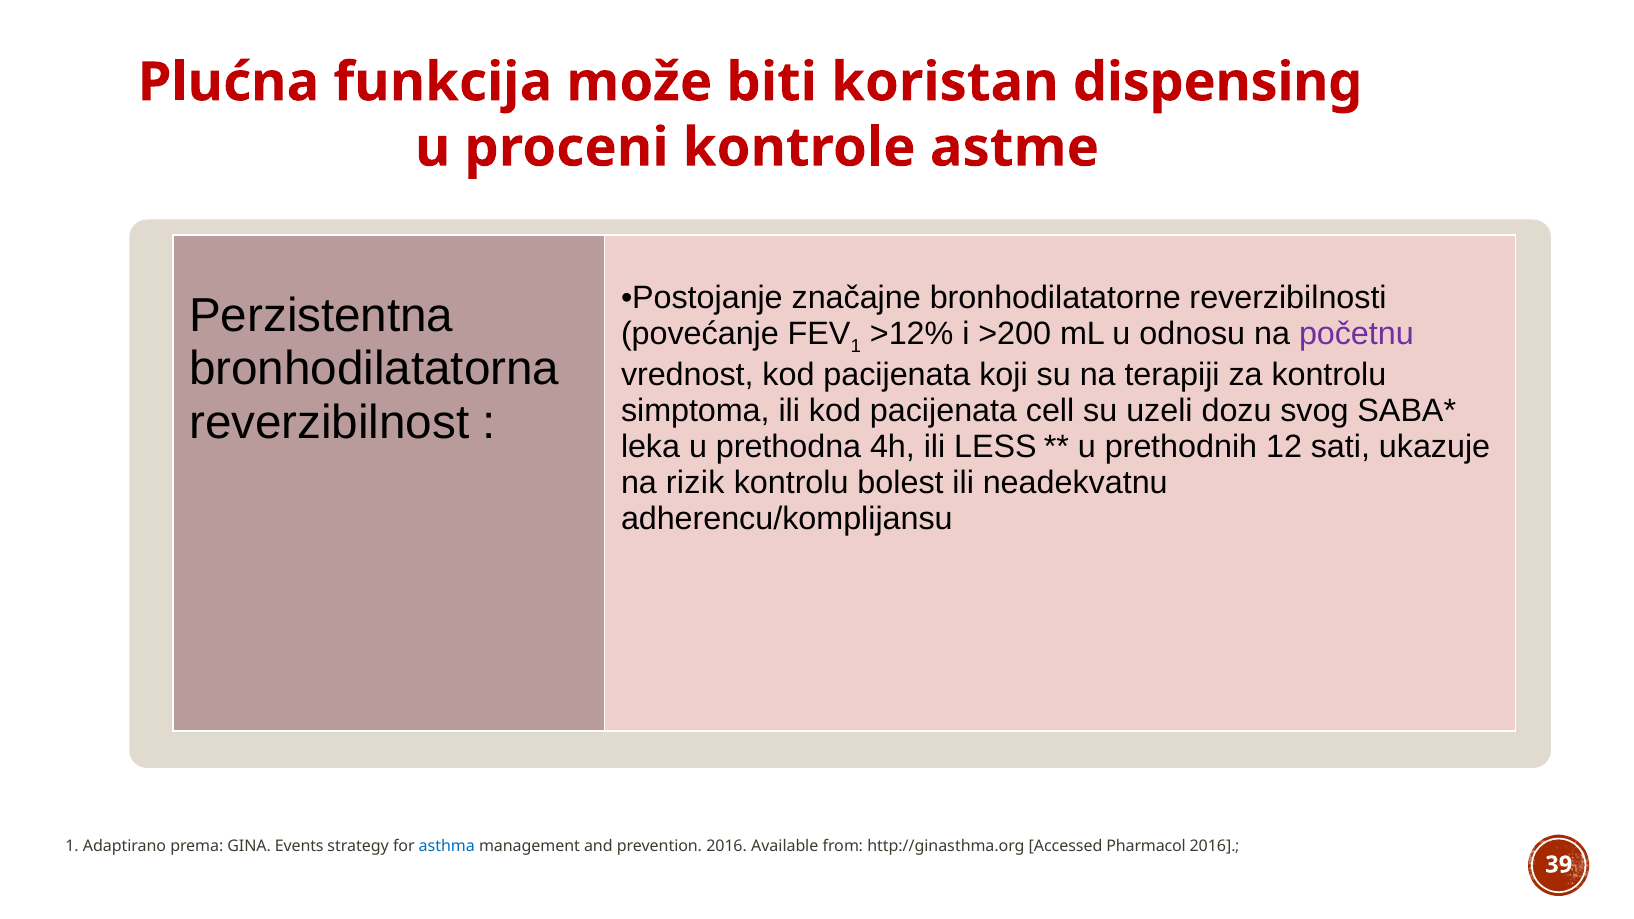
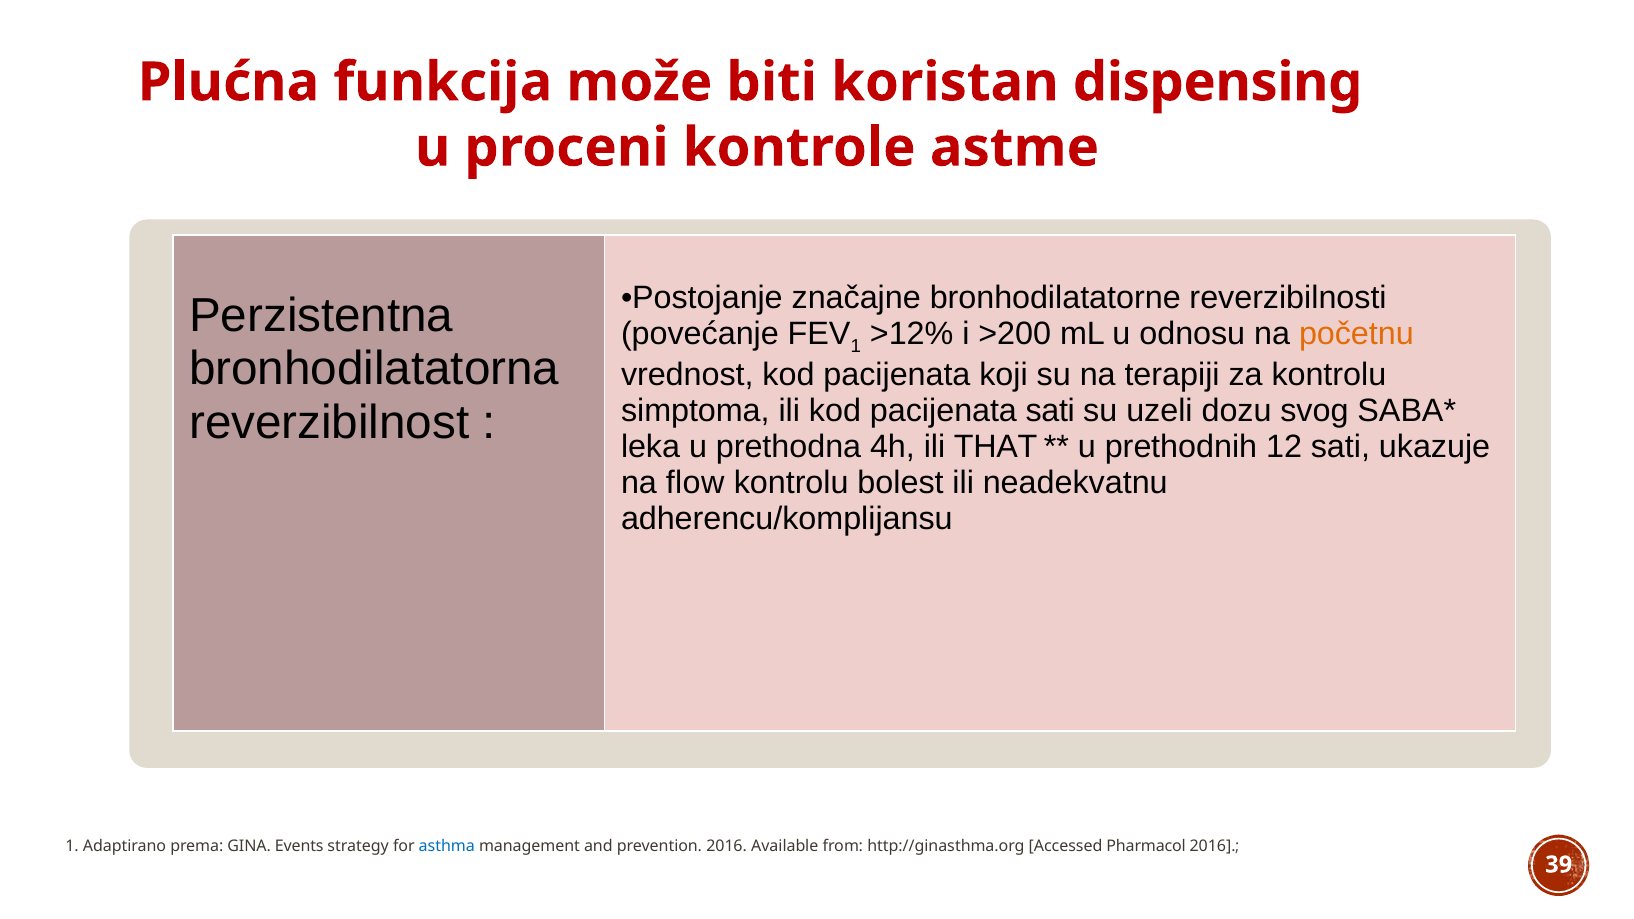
početnu colour: purple -> orange (1356, 334)
pacijenata cell: cell -> sati (1050, 411)
LESS: LESS -> THAT (996, 447)
rizik: rizik -> flow (695, 483)
